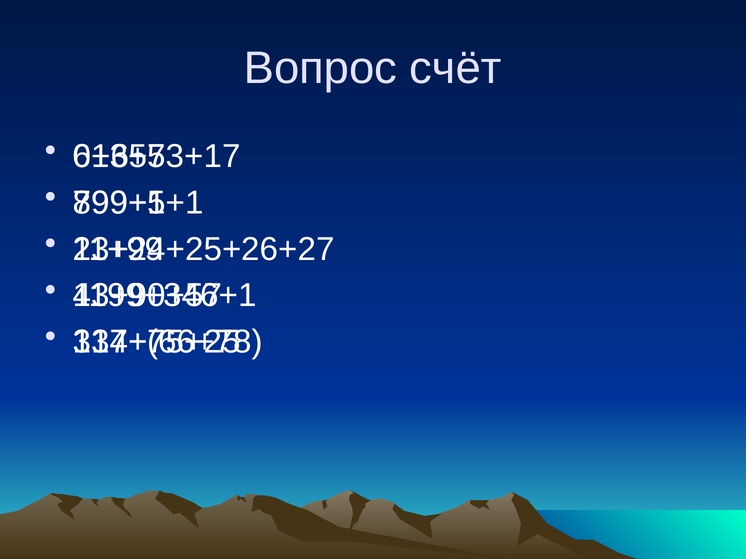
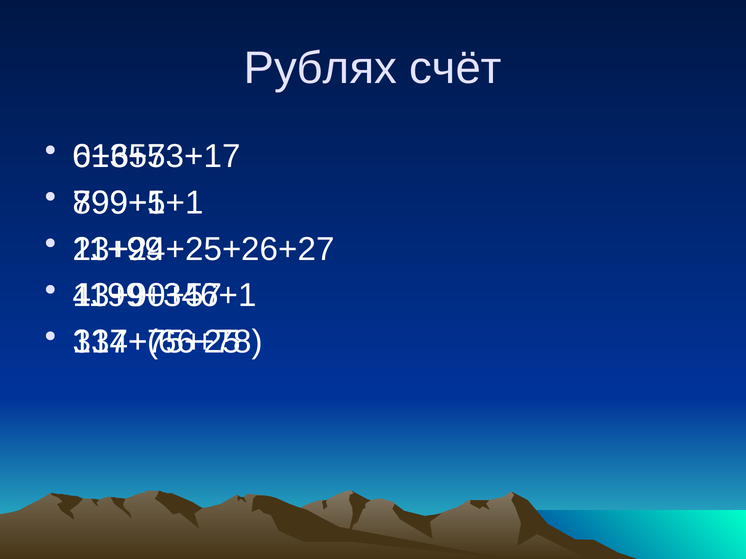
Вопрос: Вопрос -> Рублях (320, 68)
